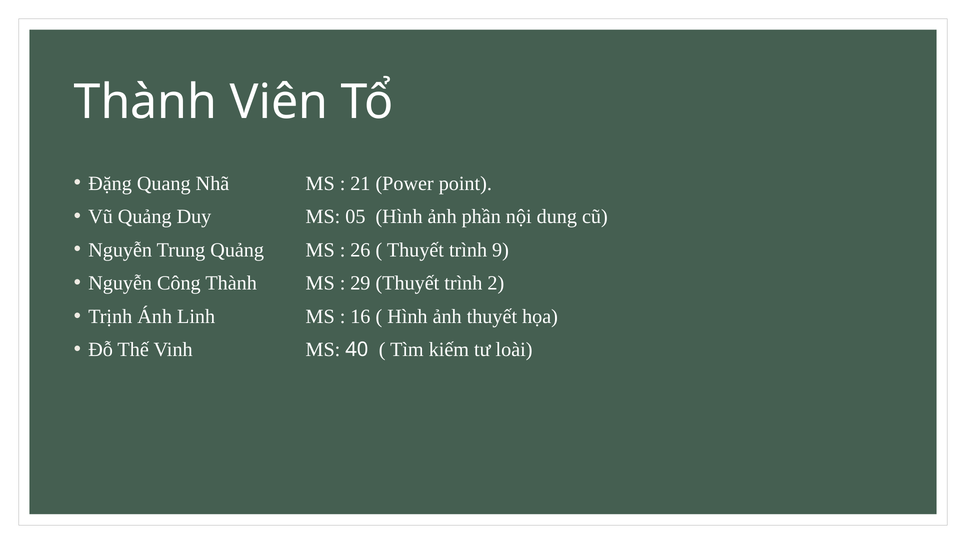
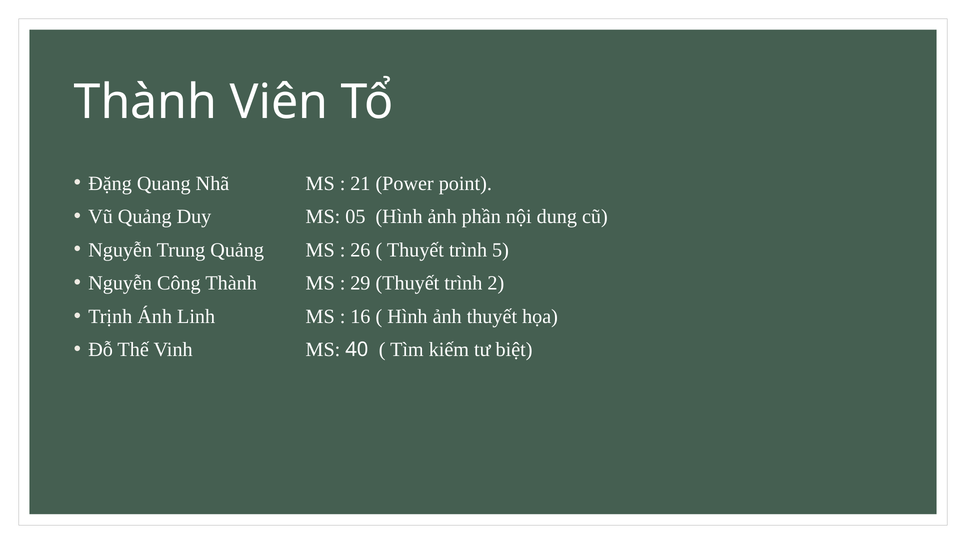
9: 9 -> 5 (500, 250)
loài: loài -> biệt (514, 349)
